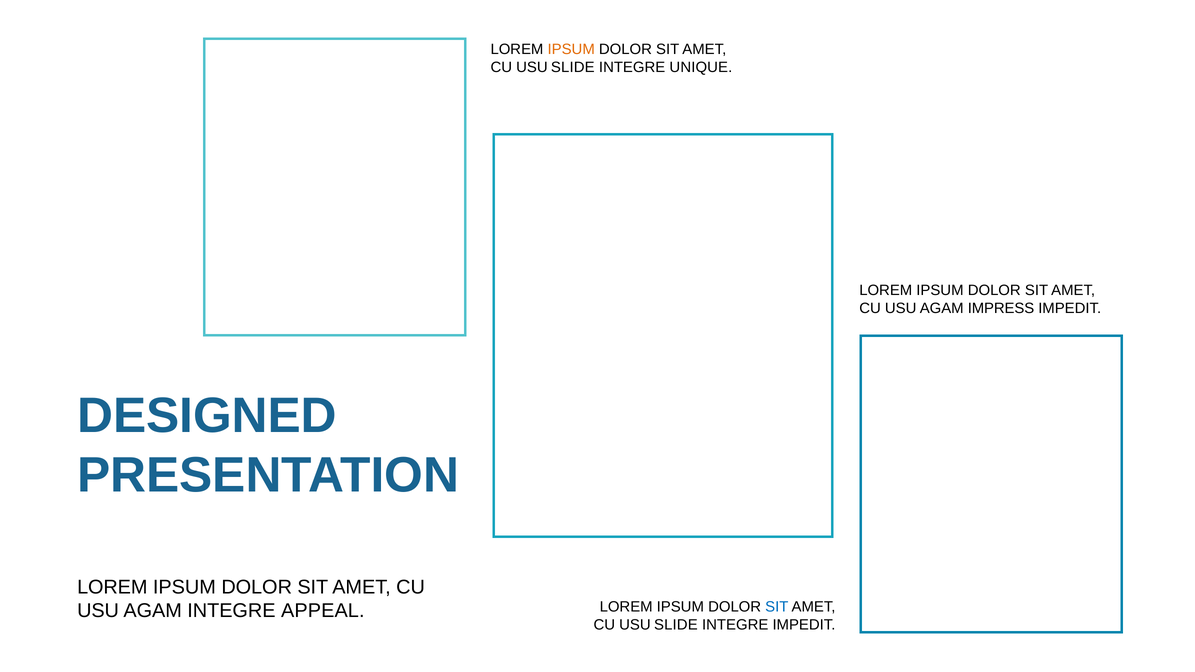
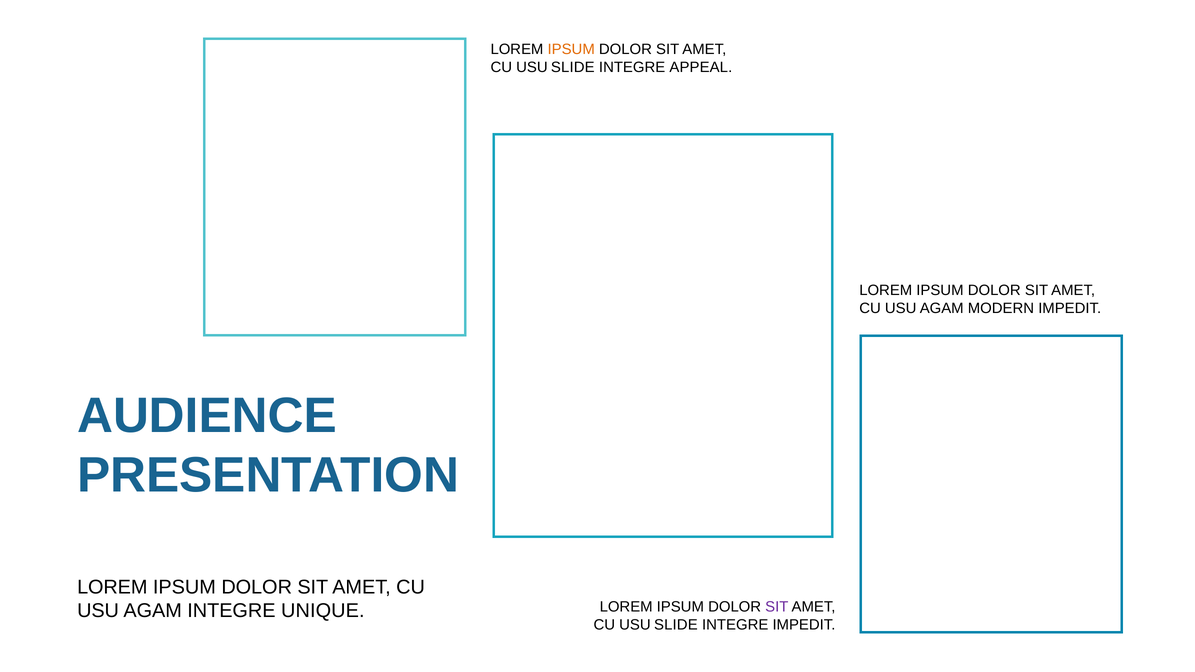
UNIQUE: UNIQUE -> APPEAL (701, 67)
IMPRESS: IMPRESS -> MODERN (1001, 309)
DESIGNED: DESIGNED -> AUDIENCE (207, 416)
APPEAL: APPEAL -> UNIQUE (323, 611)
SIT colour: blue -> purple (777, 607)
